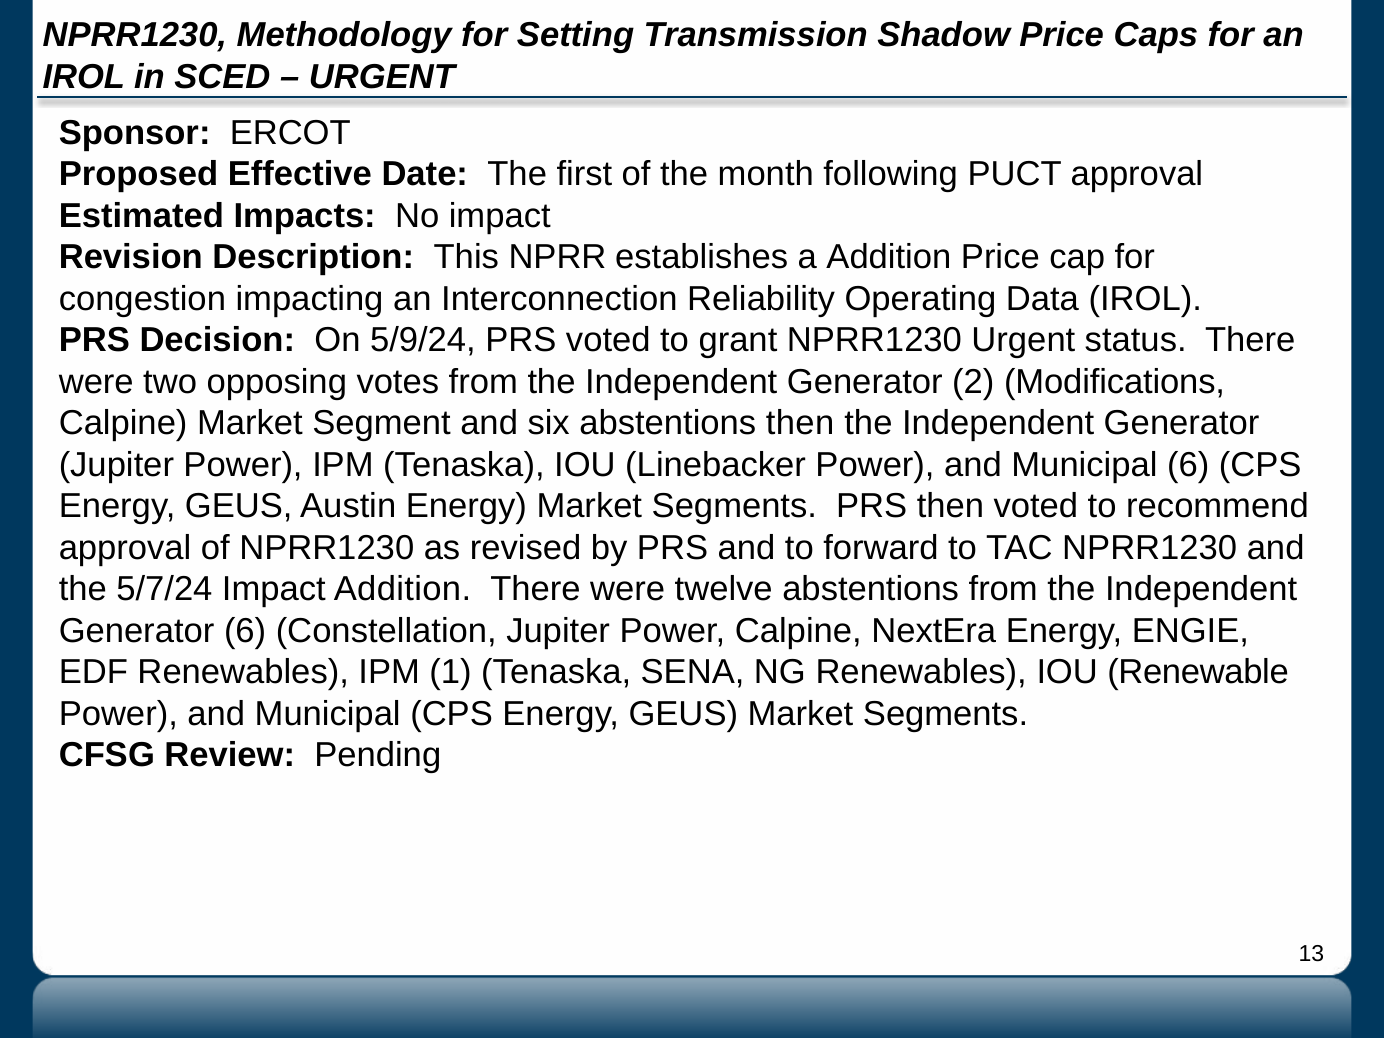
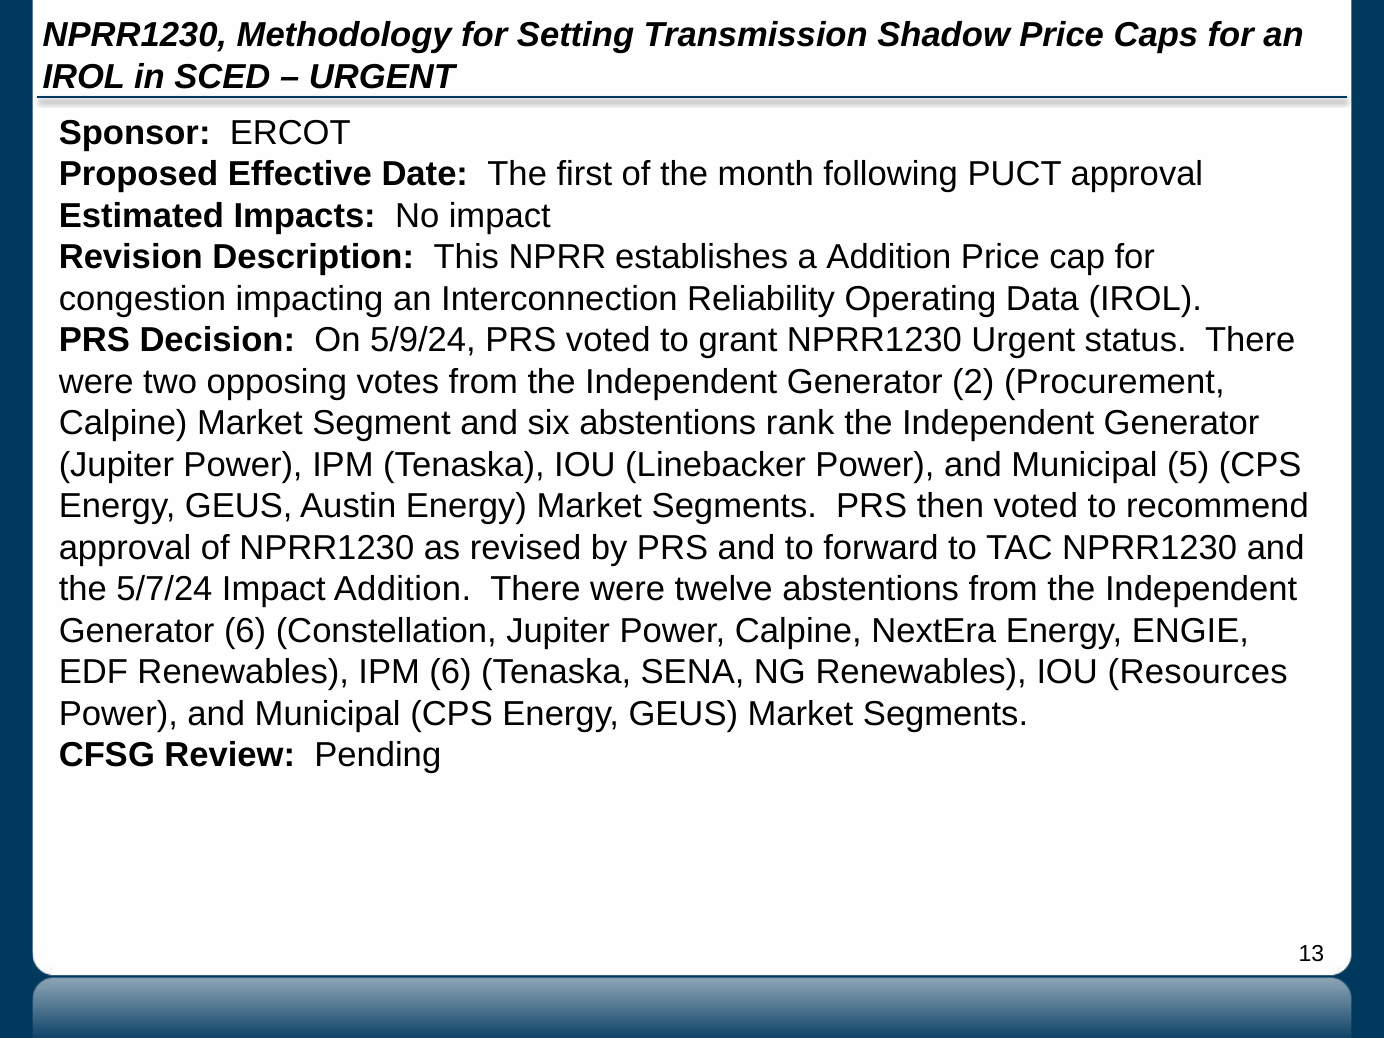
Modifications: Modifications -> Procurement (1114, 382)
abstentions then: then -> rank (800, 423)
Municipal 6: 6 -> 5 (1188, 465)
IPM 1: 1 -> 6 (451, 672)
Renewable: Renewable -> Resources (1198, 672)
